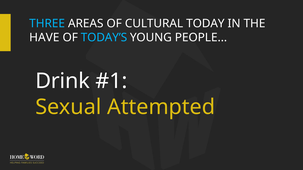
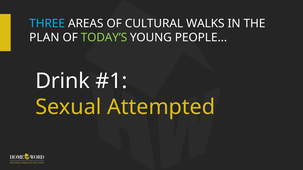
TODAY: TODAY -> WALKS (205, 24)
HAVE: HAVE -> PLAN (44, 38)
TODAY’S colour: light blue -> light green (104, 38)
